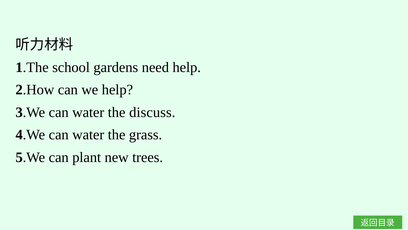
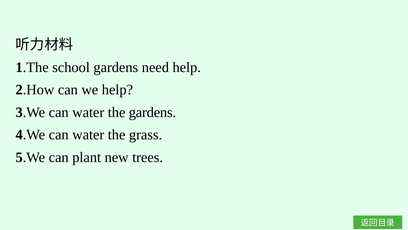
the discuss: discuss -> gardens (152, 112)
